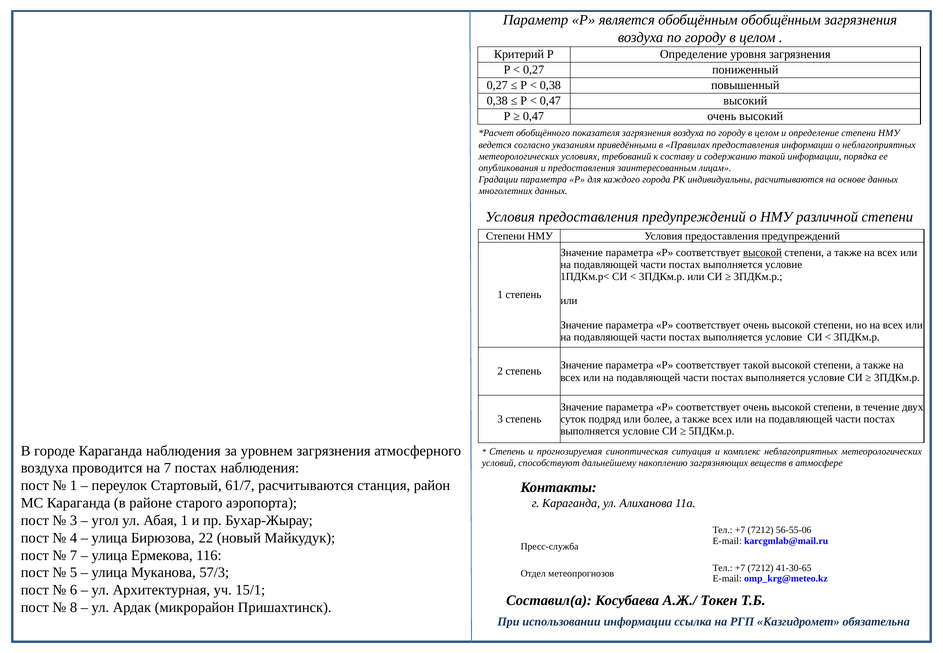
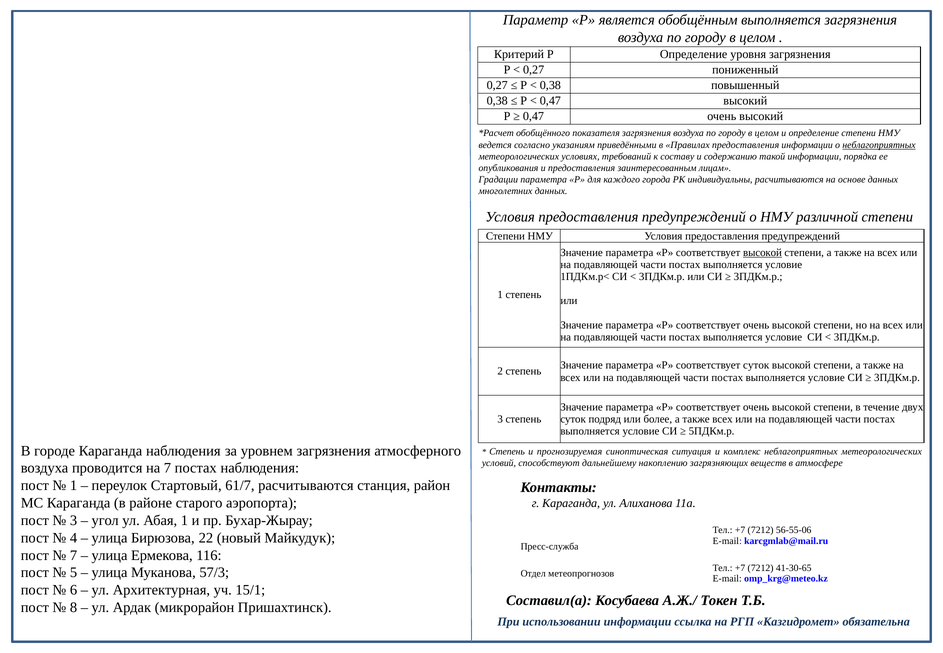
обобщённым обобщённым: обобщённым -> выполняется (781, 20)
неблагоприятных underline: none -> present (879, 145)
соответствует такой: такой -> суток (756, 365)
